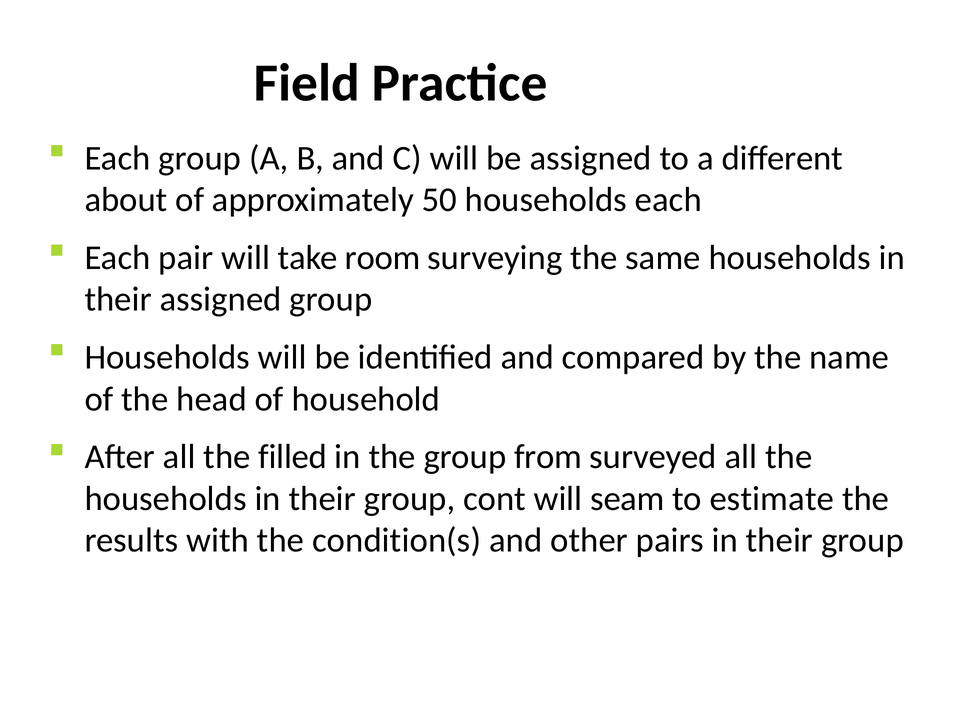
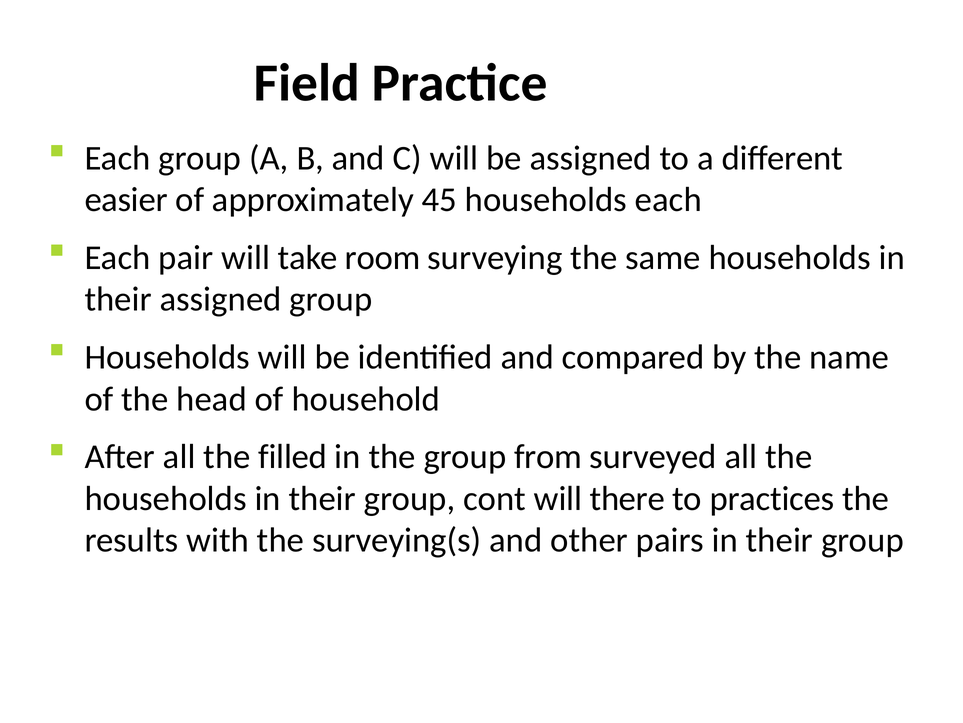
about: about -> easier (126, 200)
50: 50 -> 45 (439, 200)
seam: seam -> there (627, 498)
estimate: estimate -> practices (772, 498)
condition(s: condition(s -> surveying(s (397, 540)
